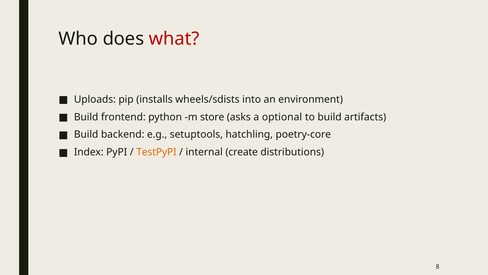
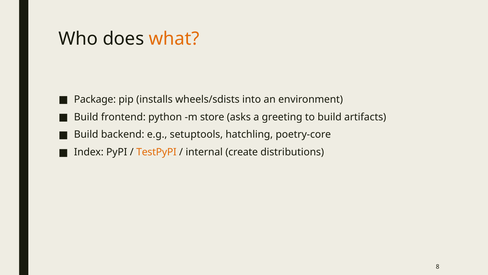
what colour: red -> orange (174, 39)
Uploads: Uploads -> Package (95, 99)
optional: optional -> greeting (282, 117)
